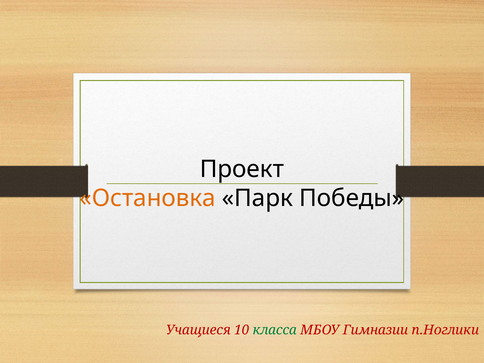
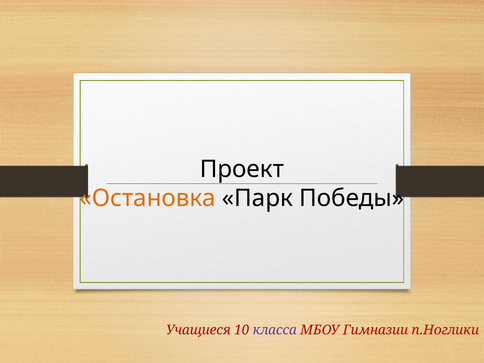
класса colour: green -> purple (275, 330)
